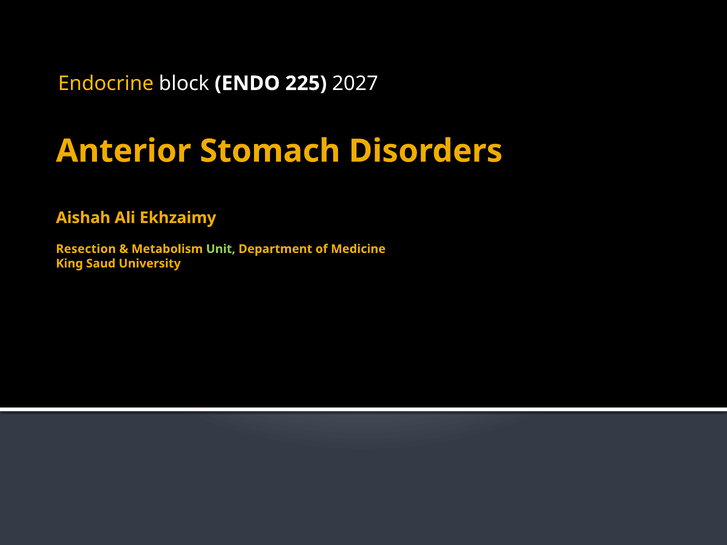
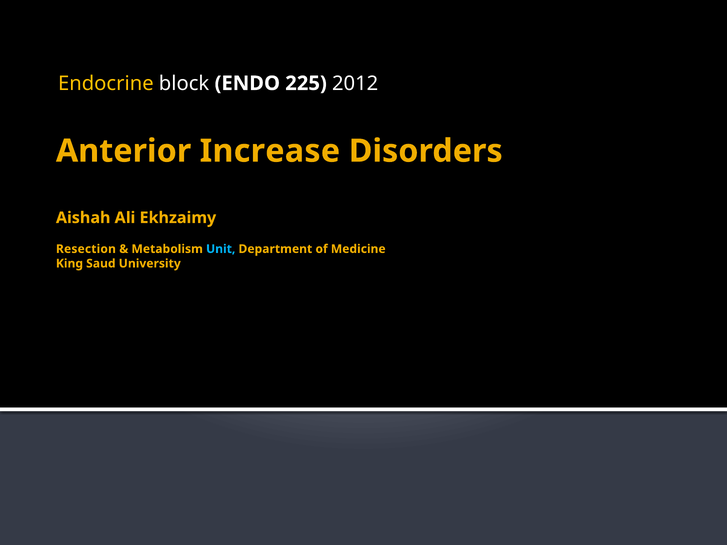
2027: 2027 -> 2012 (355, 83)
Stomach: Stomach -> Increase (270, 151)
Unit colour: light green -> light blue (221, 249)
